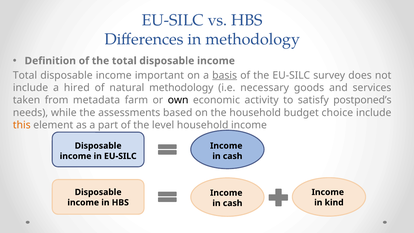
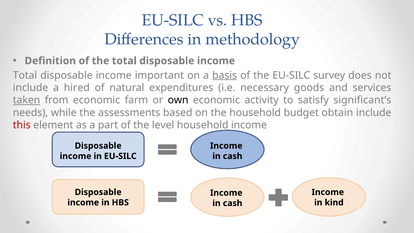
natural methodology: methodology -> expenditures (181, 88)
taken underline: none -> present (27, 100)
from metadata: metadata -> economic (97, 100)
postponed’s: postponed’s -> significant’s (362, 100)
choice: choice -> obtain (337, 113)
this colour: orange -> red (22, 125)
